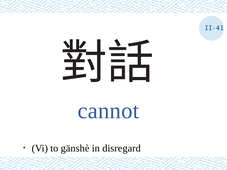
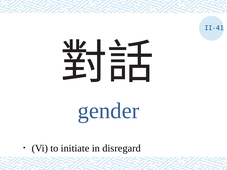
cannot: cannot -> gender (108, 111)
gānshè: gānshè -> initiate (75, 148)
